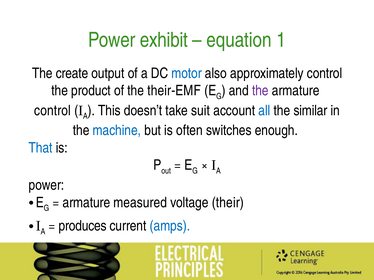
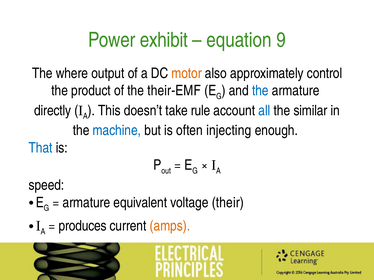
1: 1 -> 9 (281, 40)
create: create -> where (72, 73)
motor colour: blue -> orange (187, 73)
the colour: purple -> blue (260, 91)
control: control -> directly (53, 111)
suit: suit -> rule (201, 111)
switches: switches -> injecting (229, 131)
power: power -> speed (46, 185)
measured: measured -> equivalent (140, 203)
amps colour: blue -> orange (170, 226)
